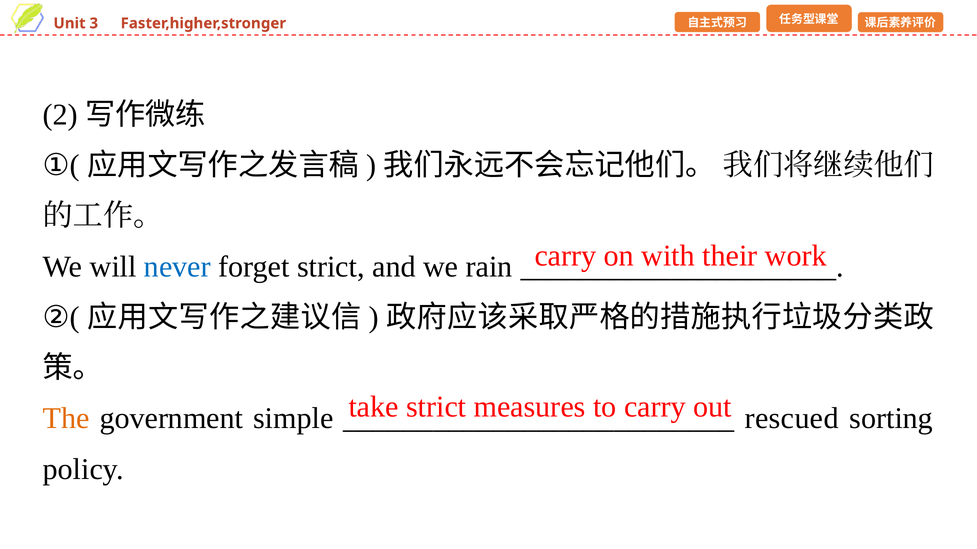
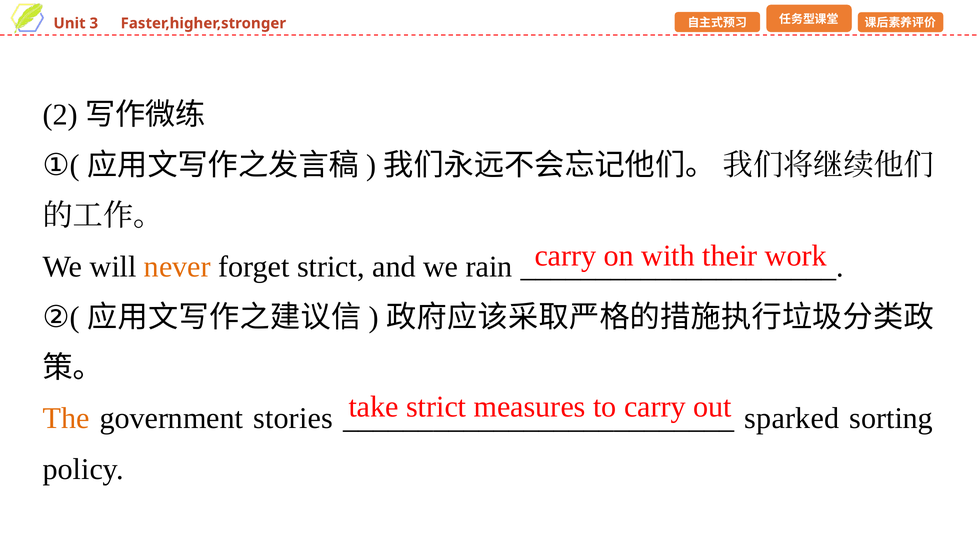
never colour: blue -> orange (177, 267)
simple: simple -> stories (293, 419)
rescued: rescued -> sparked (792, 419)
